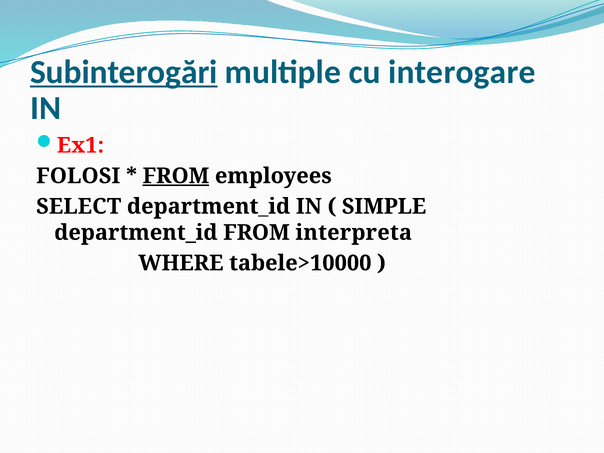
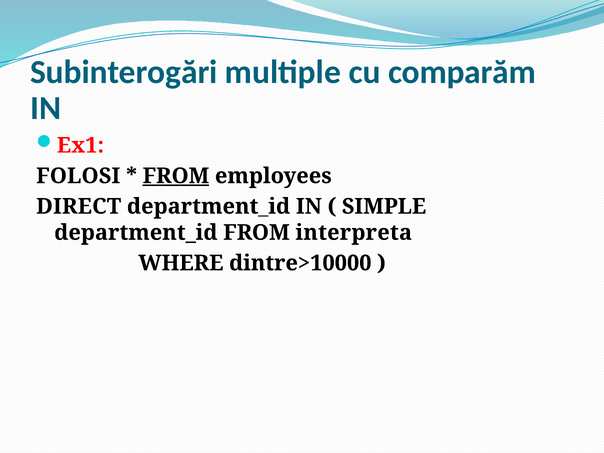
Subinterogări underline: present -> none (124, 72)
interogare: interogare -> comparăm (462, 72)
SELECT: SELECT -> DIRECT (79, 206)
tabele>10000: tabele>10000 -> dintre>10000 (300, 263)
